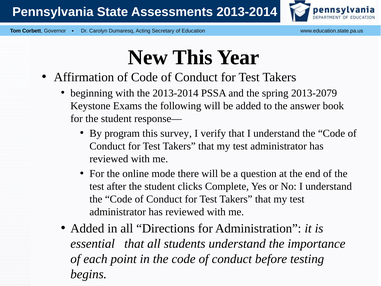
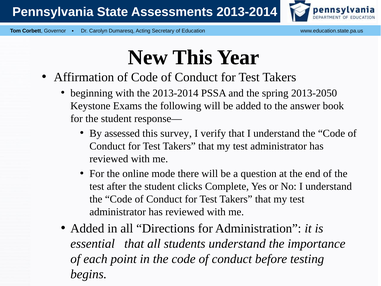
2013-2079: 2013-2079 -> 2013-2050 (314, 93)
program: program -> assessed (122, 133)
